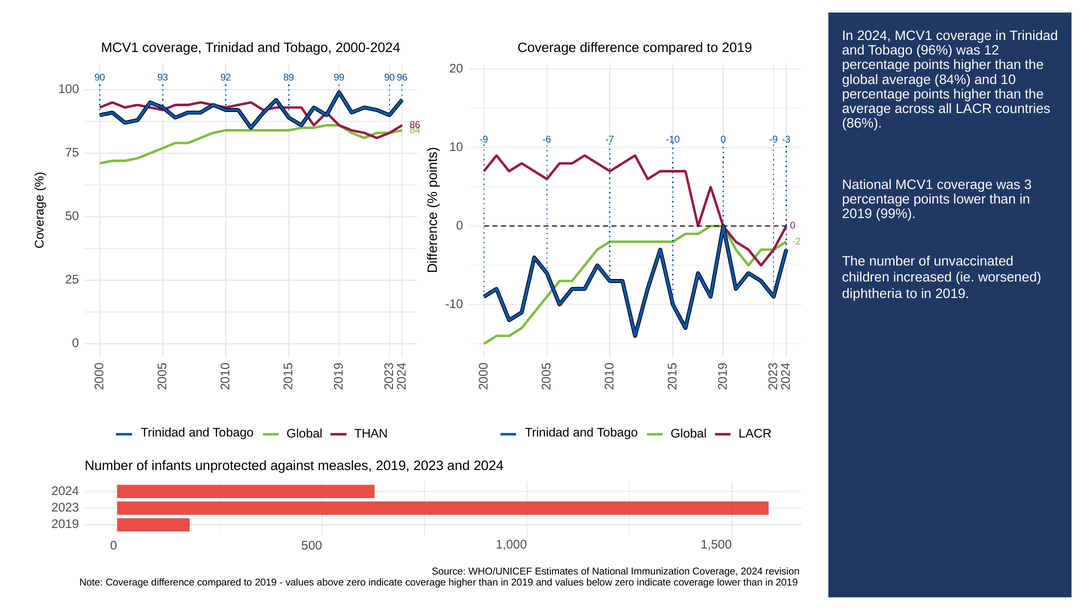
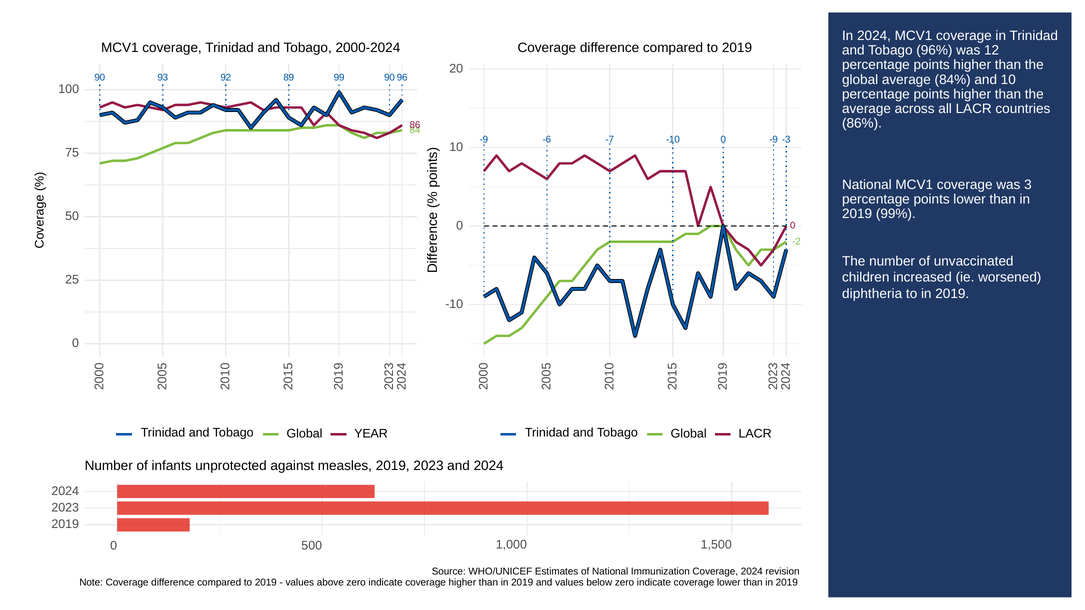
Global THAN: THAN -> YEAR (371, 434)
